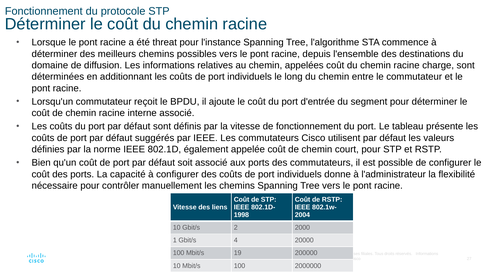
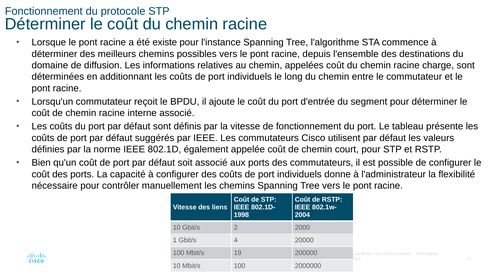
threat: threat -> existe (165, 42)
